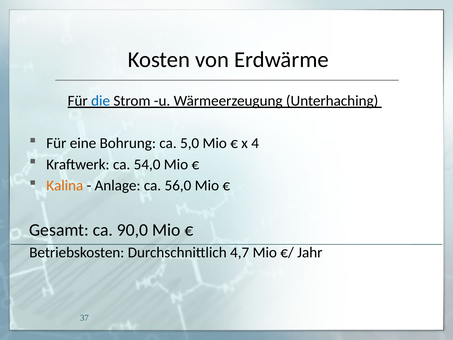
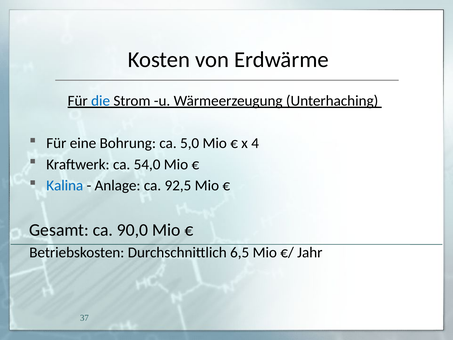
Kalina colour: orange -> blue (65, 185)
56,0: 56,0 -> 92,5 (178, 185)
4,7: 4,7 -> 6,5 (240, 252)
